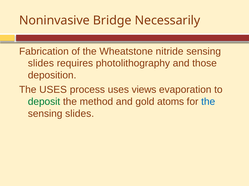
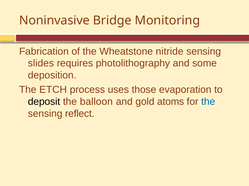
Necessarily: Necessarily -> Monitoring (167, 21)
those: those -> some (205, 64)
The USES: USES -> ETCH (53, 90)
views: views -> those (144, 90)
deposit colour: green -> black (44, 102)
method: method -> balloon (96, 102)
slides: slides -> reflect (80, 114)
